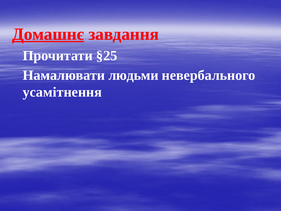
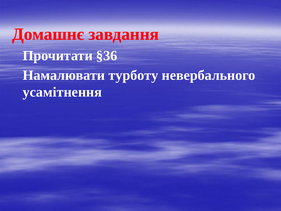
Домашнє underline: present -> none (48, 34)
§25: §25 -> §36 (107, 56)
людьми: людьми -> турботу (133, 75)
